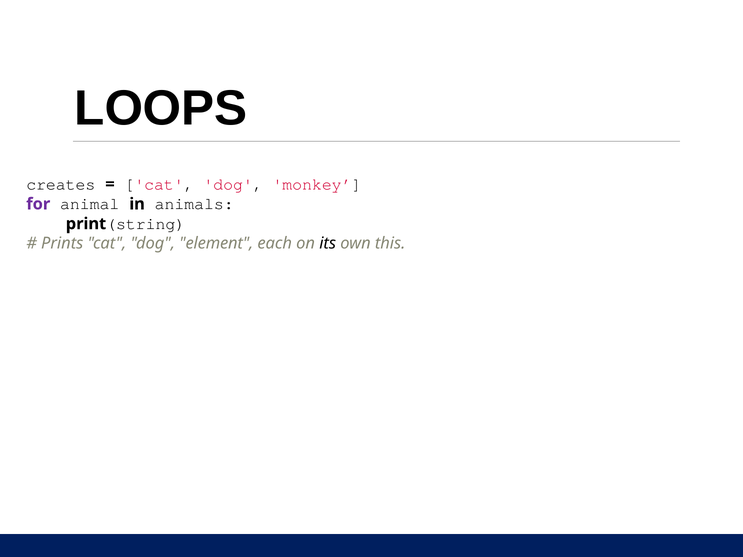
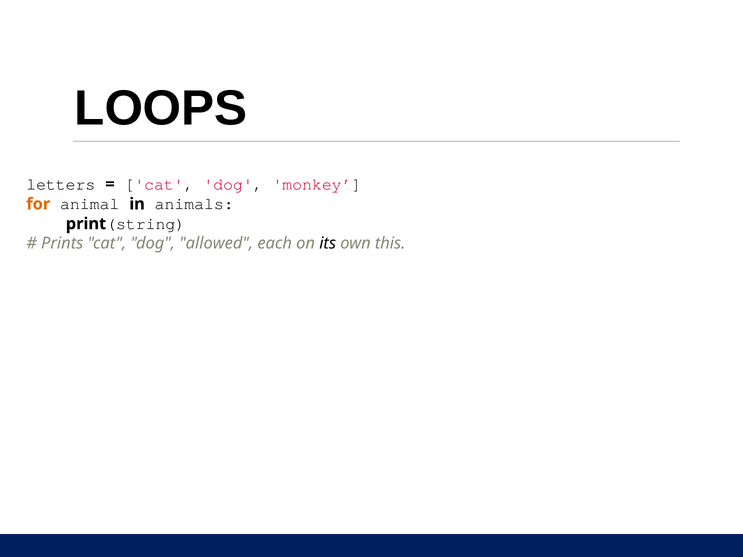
creates: creates -> letters (61, 184)
for colour: purple -> orange (38, 204)
element: element -> allowed (216, 244)
